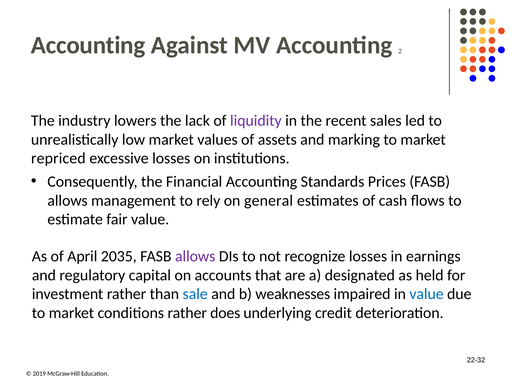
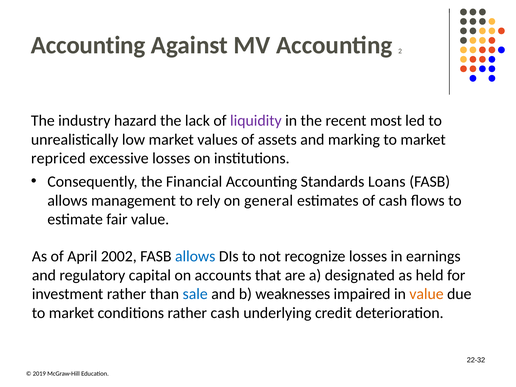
lowers: lowers -> hazard (135, 121)
sales: sales -> most (386, 121)
Prices: Prices -> Loans (387, 182)
2035: 2035 -> 2002 (119, 256)
allows colour: purple -> blue (195, 256)
value colour: blue -> orange (426, 294)
rather does: does -> cash (225, 313)
